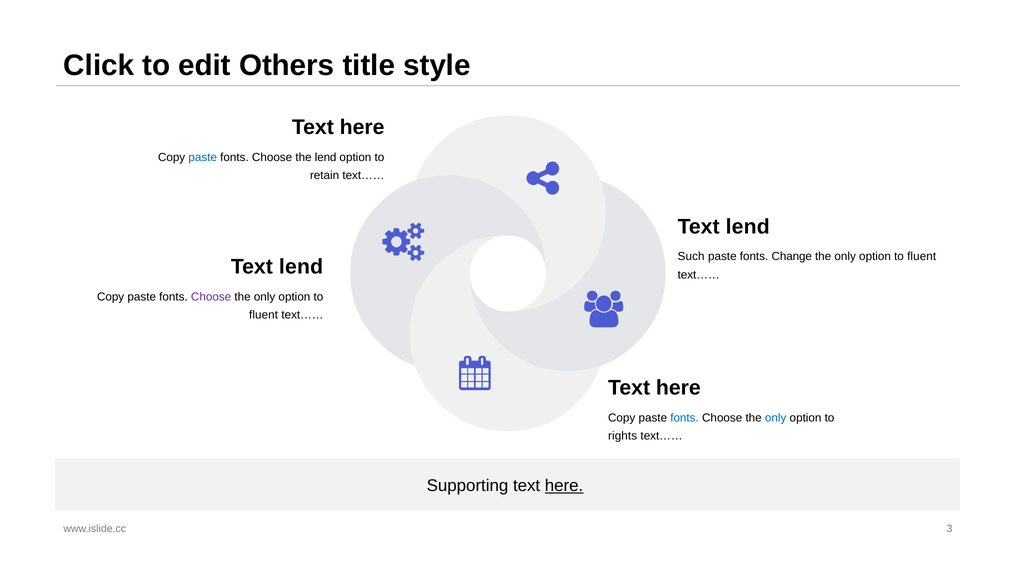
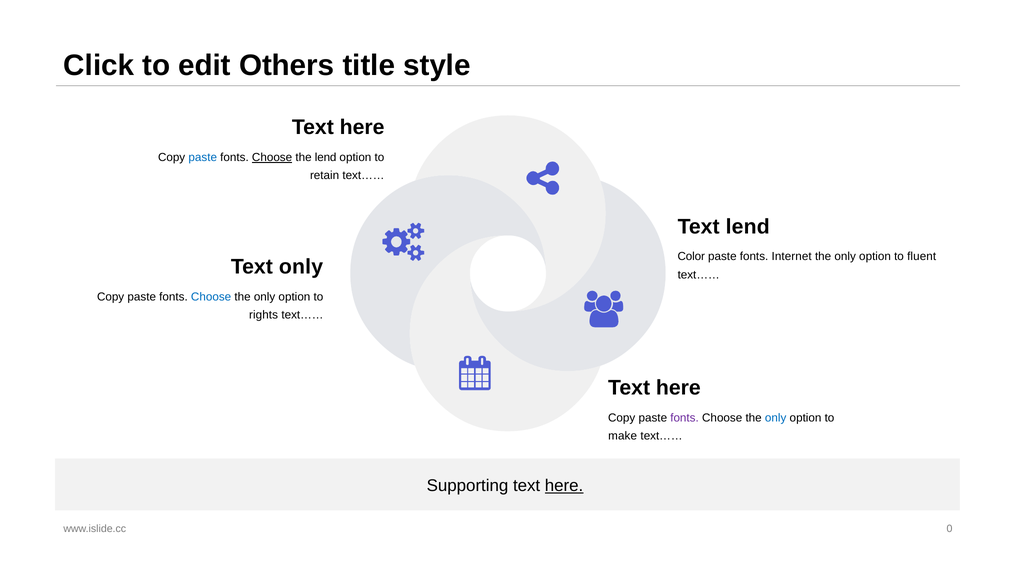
Choose underline: none -> present (272, 158)
Such: Such -> Color (691, 257)
Change: Change -> Internet (792, 257)
lend: lend -> only (301, 267)
Choose colour: purple -> blue (211, 297)
fluent: fluent -> rights (264, 315)
fonts colour: blue -> purple (685, 418)
rights: rights -> make (623, 436)
3: 3 -> 0 (949, 529)
